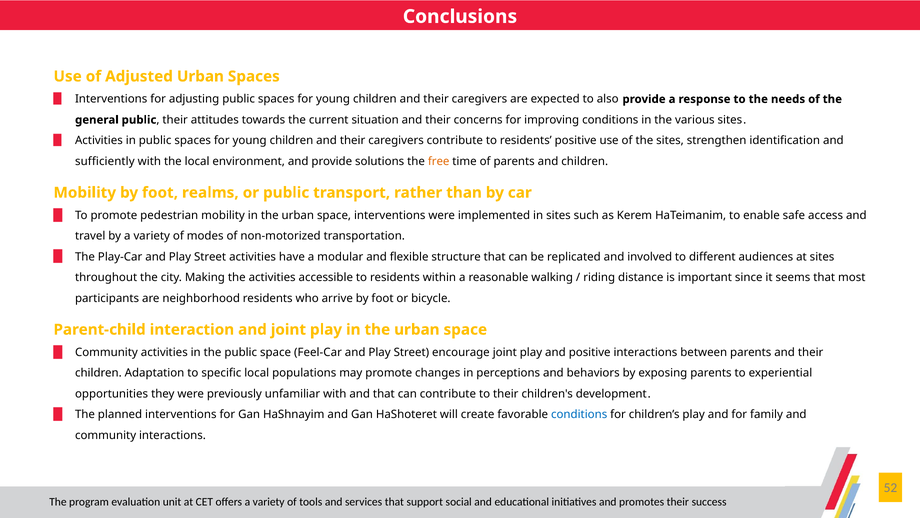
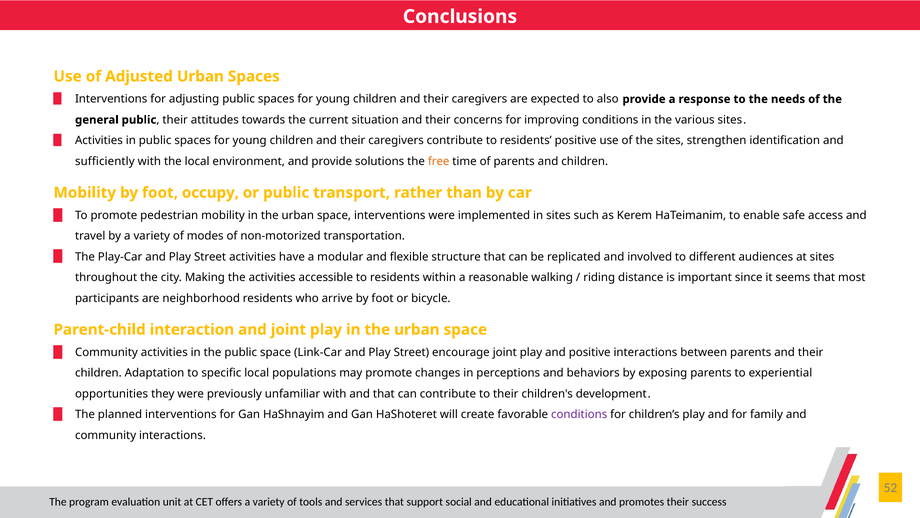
realms: realms -> occupy (210, 192)
Feel-Car: Feel-Car -> Link-Car (318, 352)
conditions colour: blue -> purple (579, 414)
